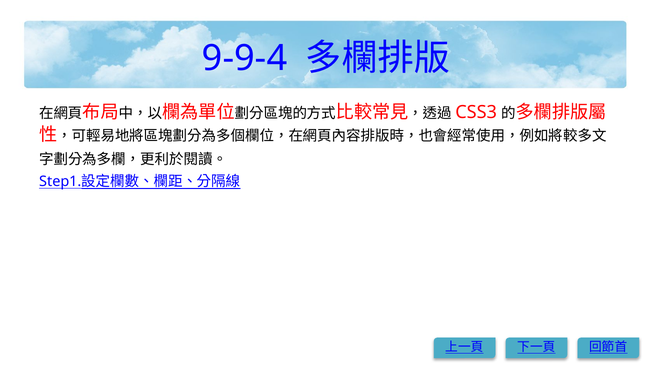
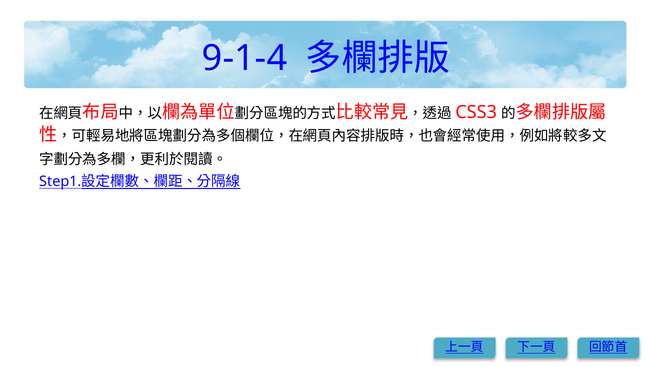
9-9-4: 9-9-4 -> 9-1-4 (245, 58)
